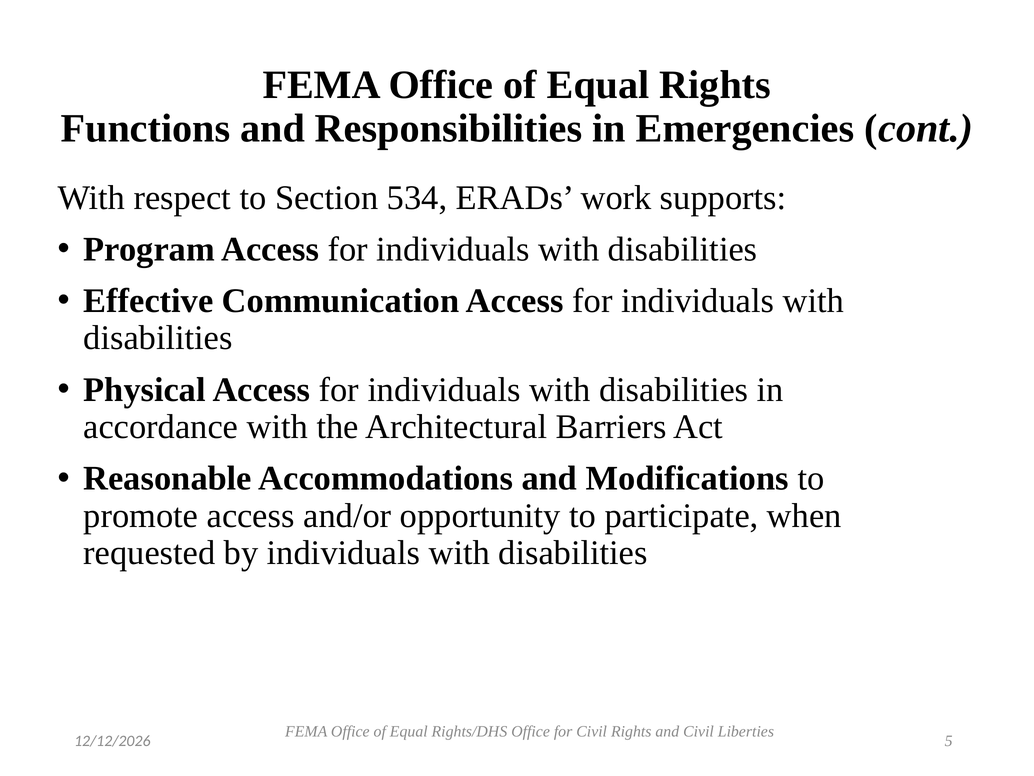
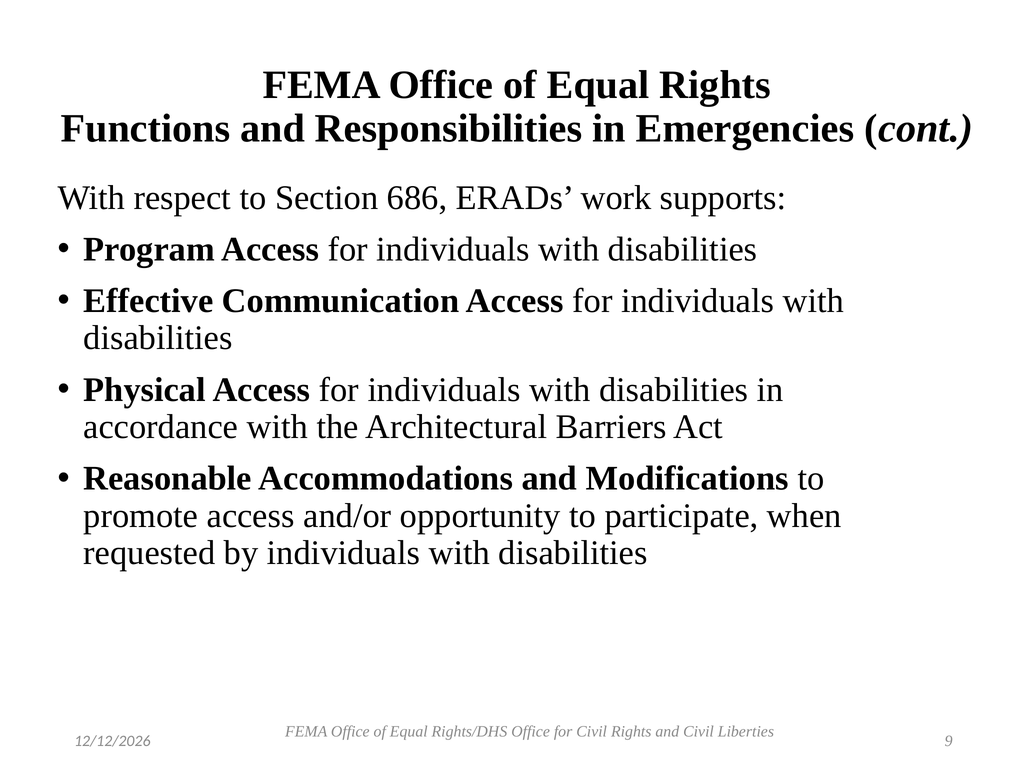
534: 534 -> 686 (417, 197)
5: 5 -> 9 (949, 740)
